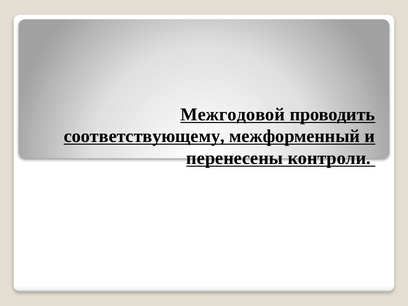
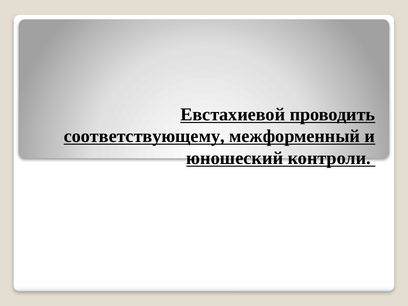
Межгодовой: Межгодовой -> Евстахиевой (233, 115)
перенесены: перенесены -> юношеский (235, 158)
